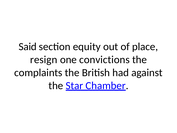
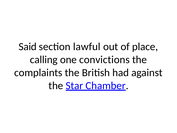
equity: equity -> lawful (87, 47)
resign: resign -> calling (44, 59)
